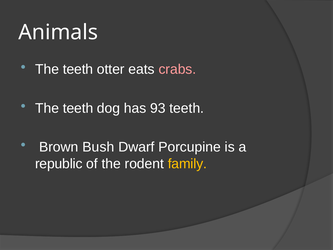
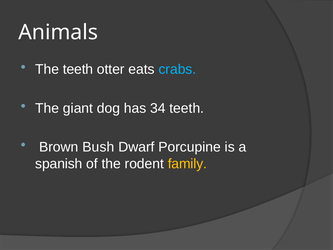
crabs colour: pink -> light blue (177, 69)
teeth: teeth -> giant (78, 108)
93: 93 -> 34 (158, 108)
republic: republic -> spanish (59, 164)
